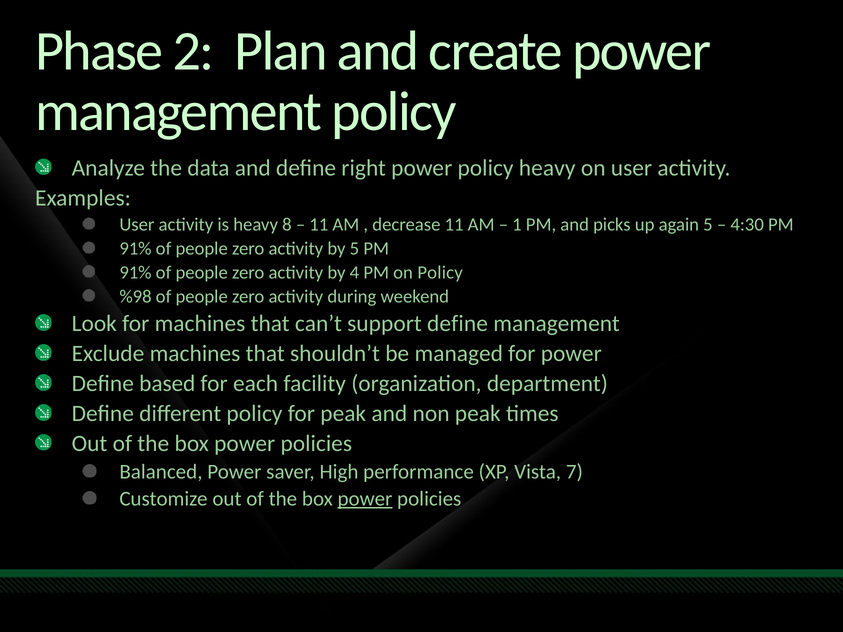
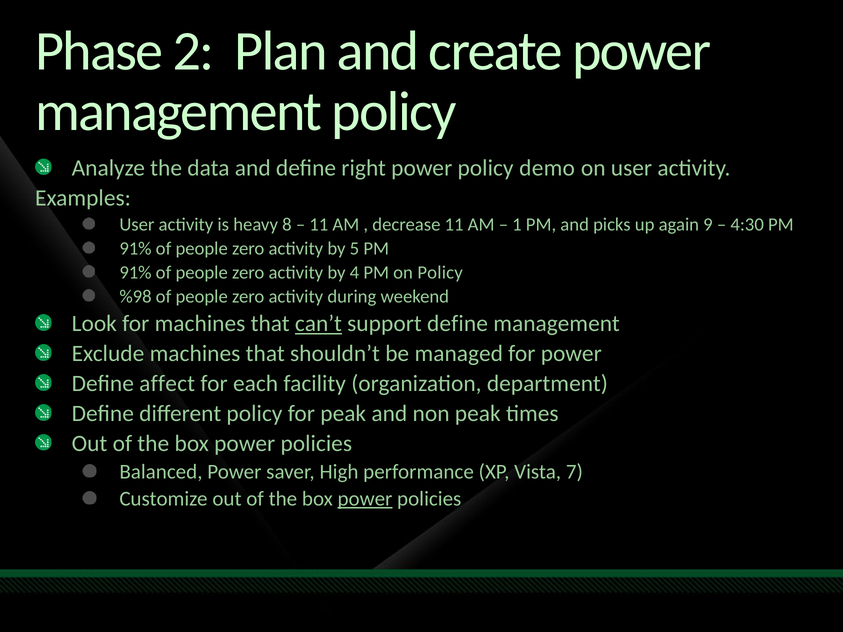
policy heavy: heavy -> demo (547, 168)
again 5: 5 -> 9 (708, 225)
can’t underline: none -> present (318, 324)
based: based -> affect (167, 384)
